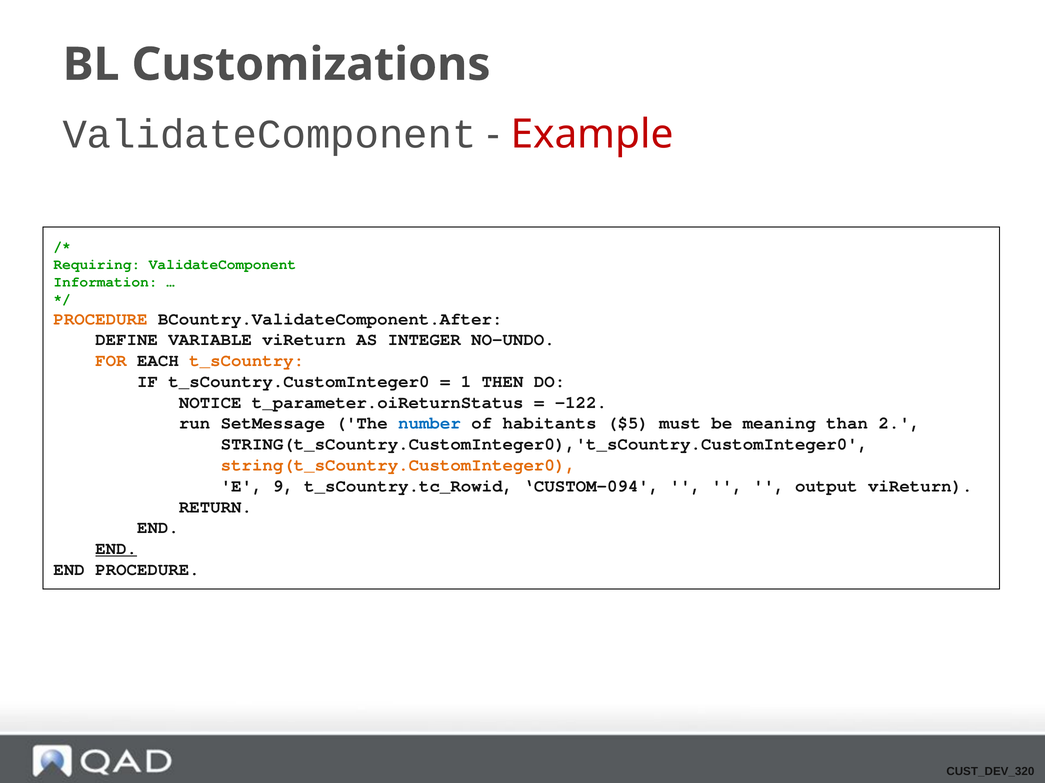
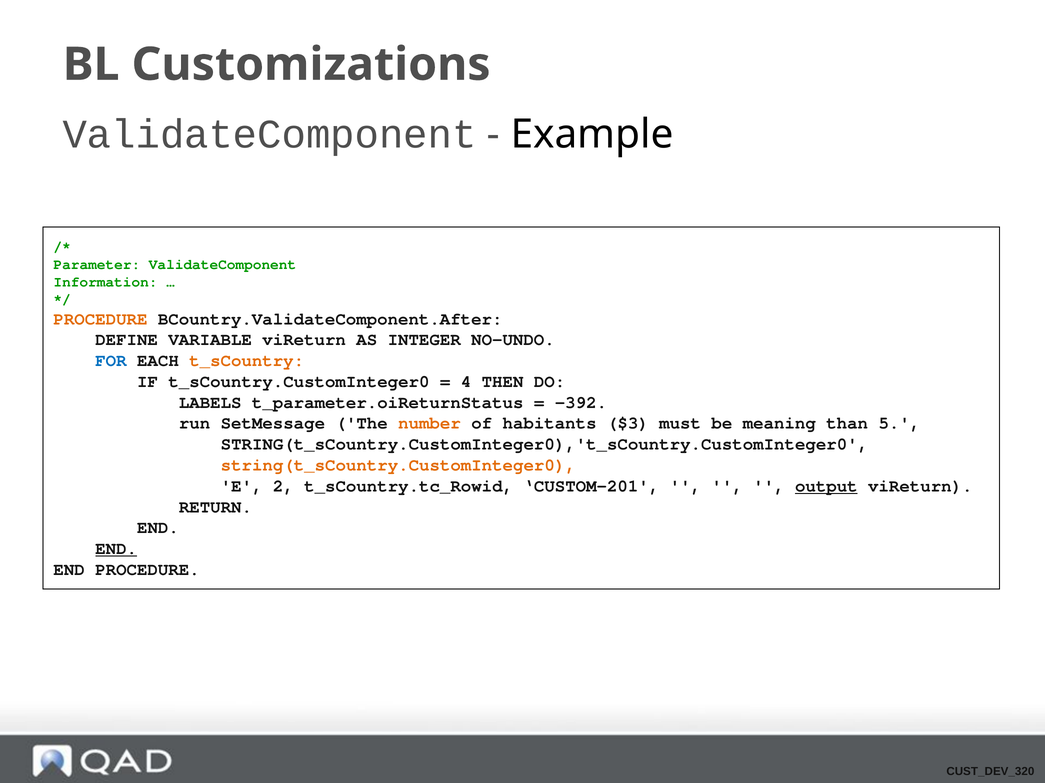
Example colour: red -> black (592, 134)
Requiring: Requiring -> Parameter (97, 265)
FOR colour: orange -> blue (111, 361)
1: 1 -> 4 (466, 382)
NOTICE: NOTICE -> LABELS (210, 403)
-122: -122 -> -392 (581, 403)
number colour: blue -> orange (429, 424)
$5: $5 -> $3 (628, 424)
2: 2 -> 5 (899, 424)
9: 9 -> 2 (283, 486)
CUSTOM-094: CUSTOM-094 -> CUSTOM-201 (591, 486)
output underline: none -> present (826, 486)
